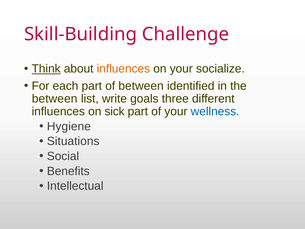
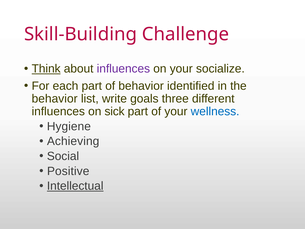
influences colour: orange -> purple (123, 69)
of between: between -> behavior (141, 86)
between: between -> behavior (55, 99)
Situations: Situations -> Achieving (73, 141)
Benefits: Benefits -> Positive (68, 171)
Intellectual underline: none -> present (75, 186)
